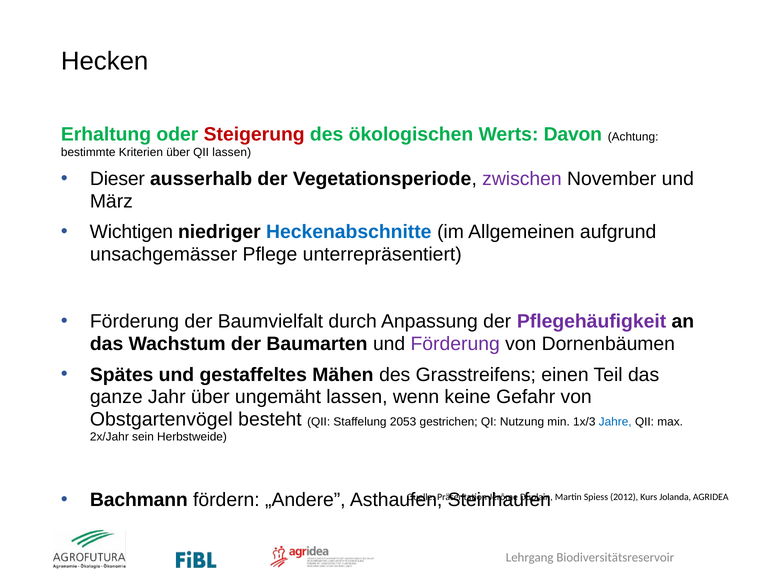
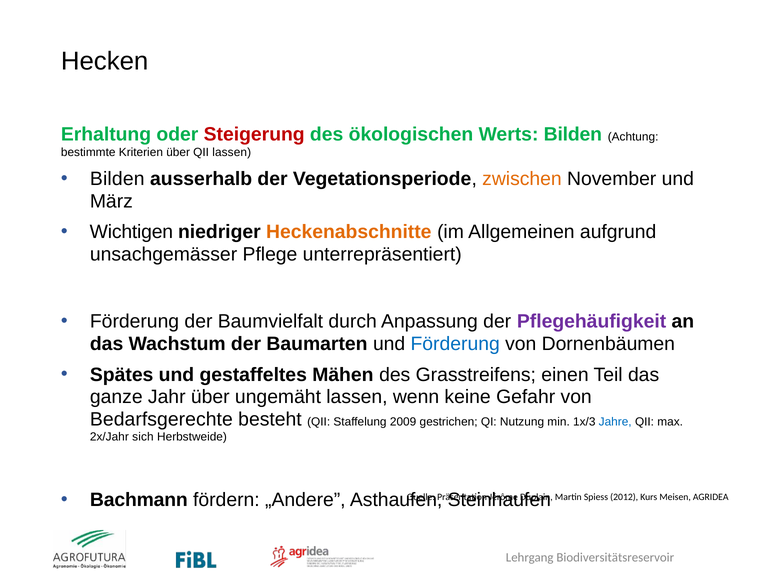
Werts Davon: Davon -> Bilden (573, 135)
Dieser: Dieser -> Bilden (117, 179)
zwischen colour: purple -> orange (522, 179)
Heckenabschnitte colour: blue -> orange (349, 232)
Förderung colour: purple -> blue (455, 344)
Obstgartenvögel: Obstgartenvögel -> Bedarfsgerechte (161, 420)
2053: 2053 -> 2009 (403, 422)
sein: sein -> sich (143, 437)
Jolanda: Jolanda -> Meisen (675, 497)
